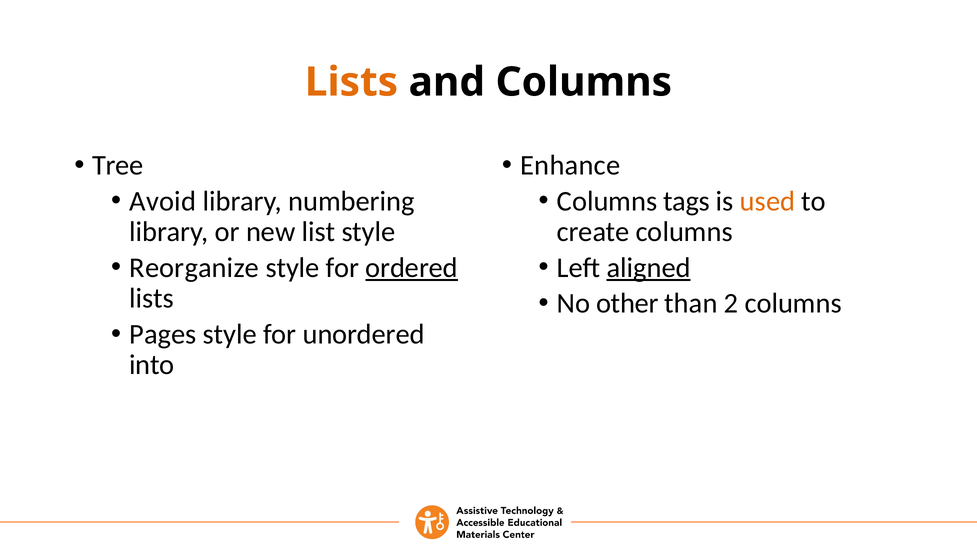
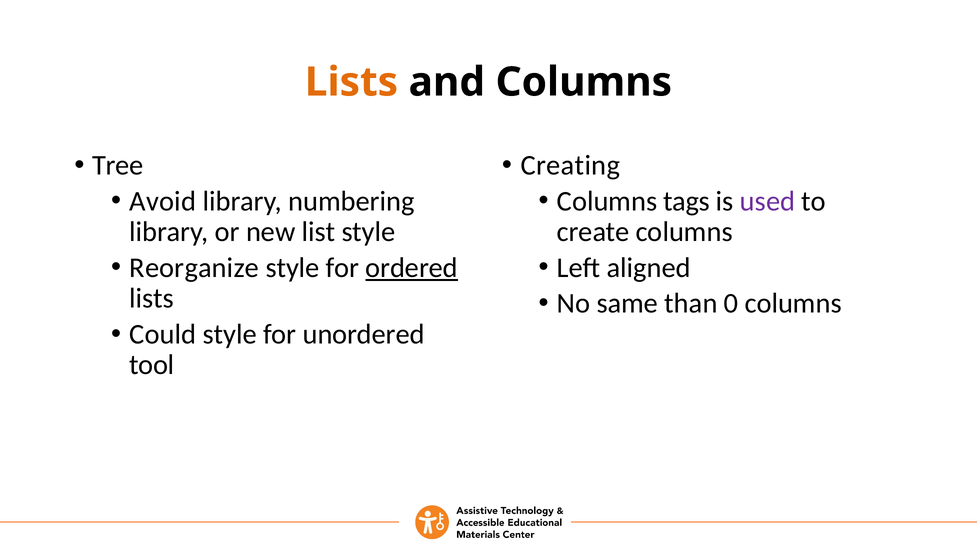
Enhance: Enhance -> Creating (570, 165)
used colour: orange -> purple (768, 201)
aligned underline: present -> none (649, 267)
other: other -> same (627, 303)
2: 2 -> 0 (731, 303)
Pages: Pages -> Could (163, 334)
into: into -> tool (152, 365)
